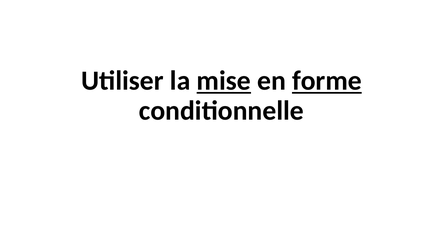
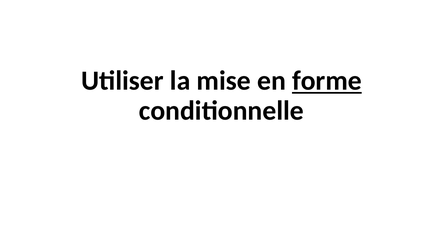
mise underline: present -> none (224, 81)
